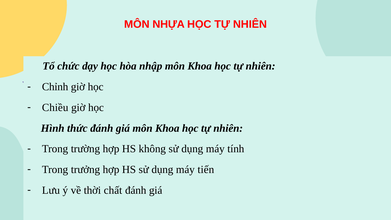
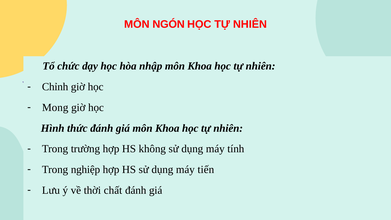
NHỰA: NHỰA -> NGÓN (169, 24)
Chiều: Chiều -> Mong (55, 107)
trưởng: trưởng -> nghiệp (85, 169)
